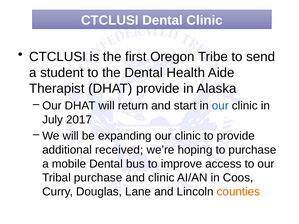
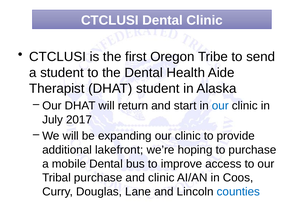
DHAT provide: provide -> student (158, 89)
received: received -> lakefront (119, 150)
counties colour: orange -> blue (238, 192)
